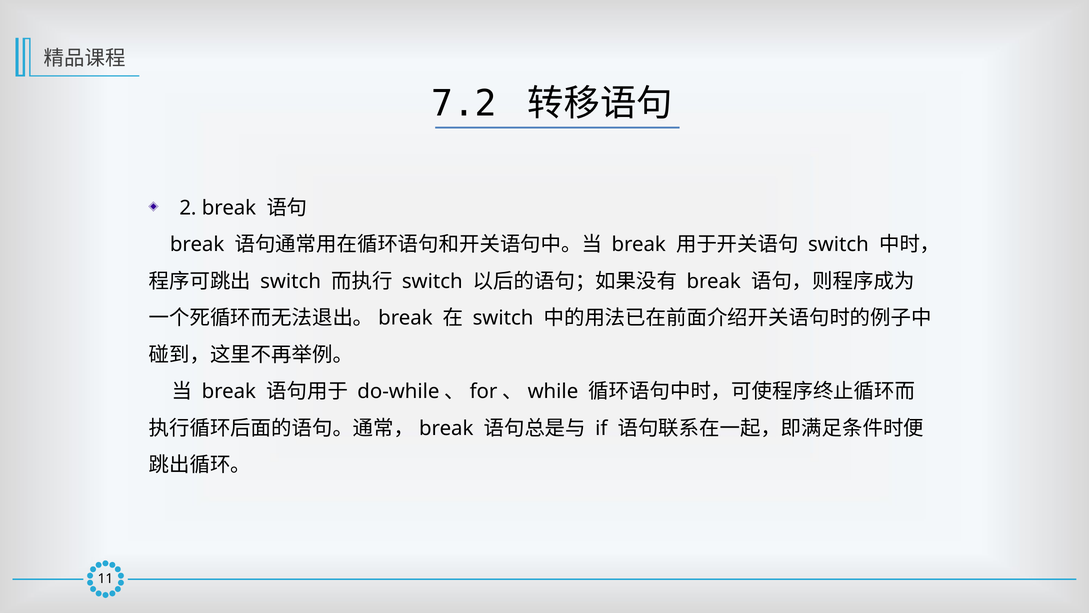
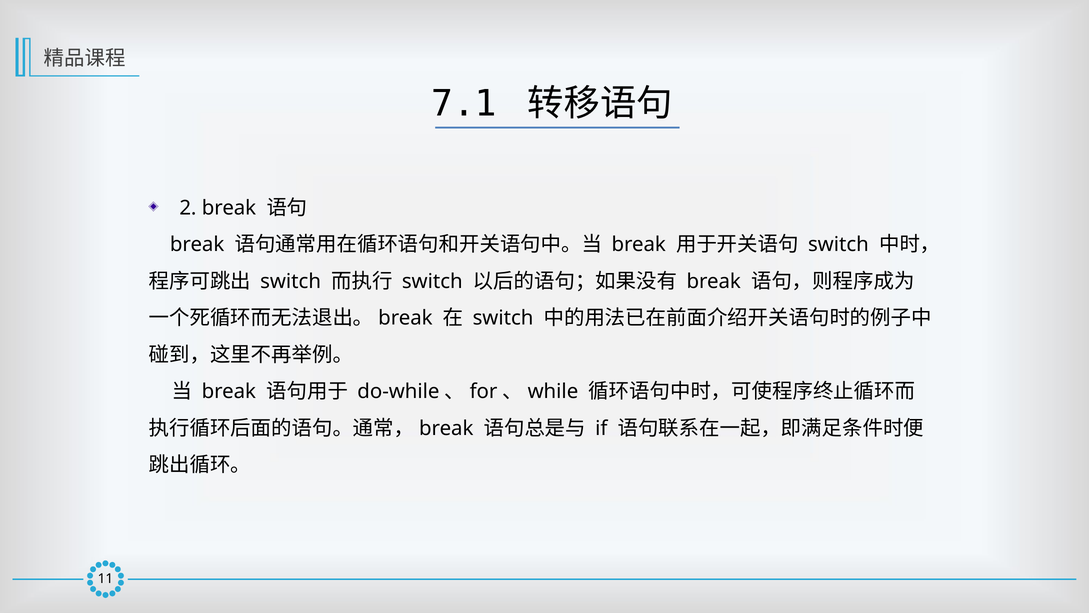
7.2: 7.2 -> 7.1 (464, 103)
